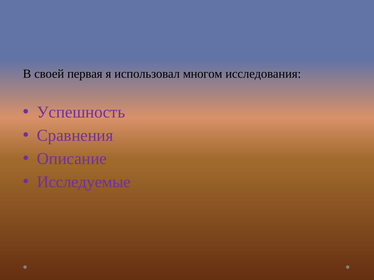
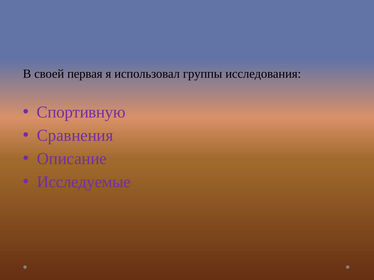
многом: многом -> группы (203, 74)
Успешность: Успешность -> Спортивную (81, 112)
